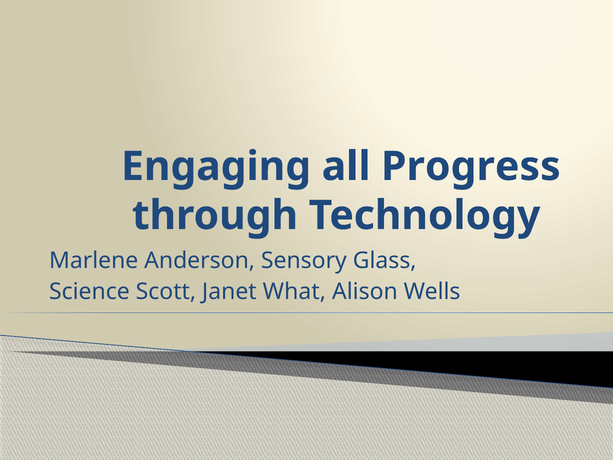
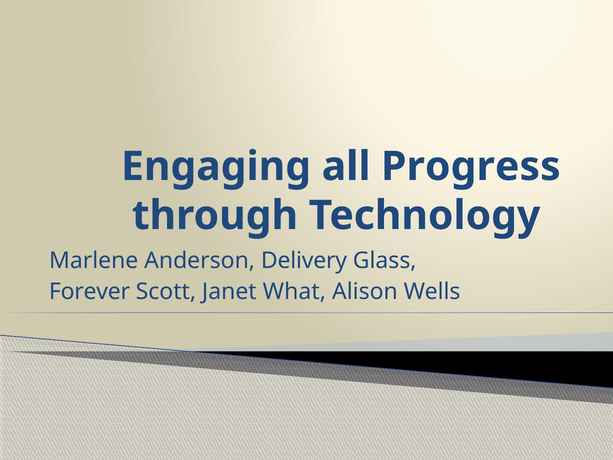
Sensory: Sensory -> Delivery (304, 261)
Science: Science -> Forever (90, 292)
